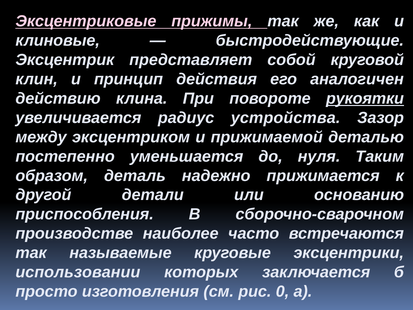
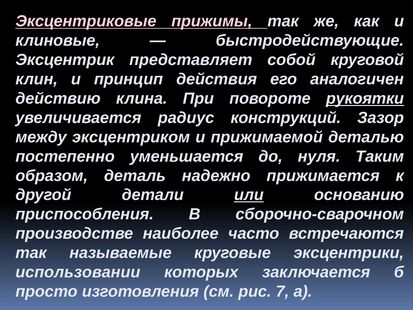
устройства: устройства -> конструкций (286, 118)
или underline: none -> present (249, 195)
0: 0 -> 7 (282, 291)
